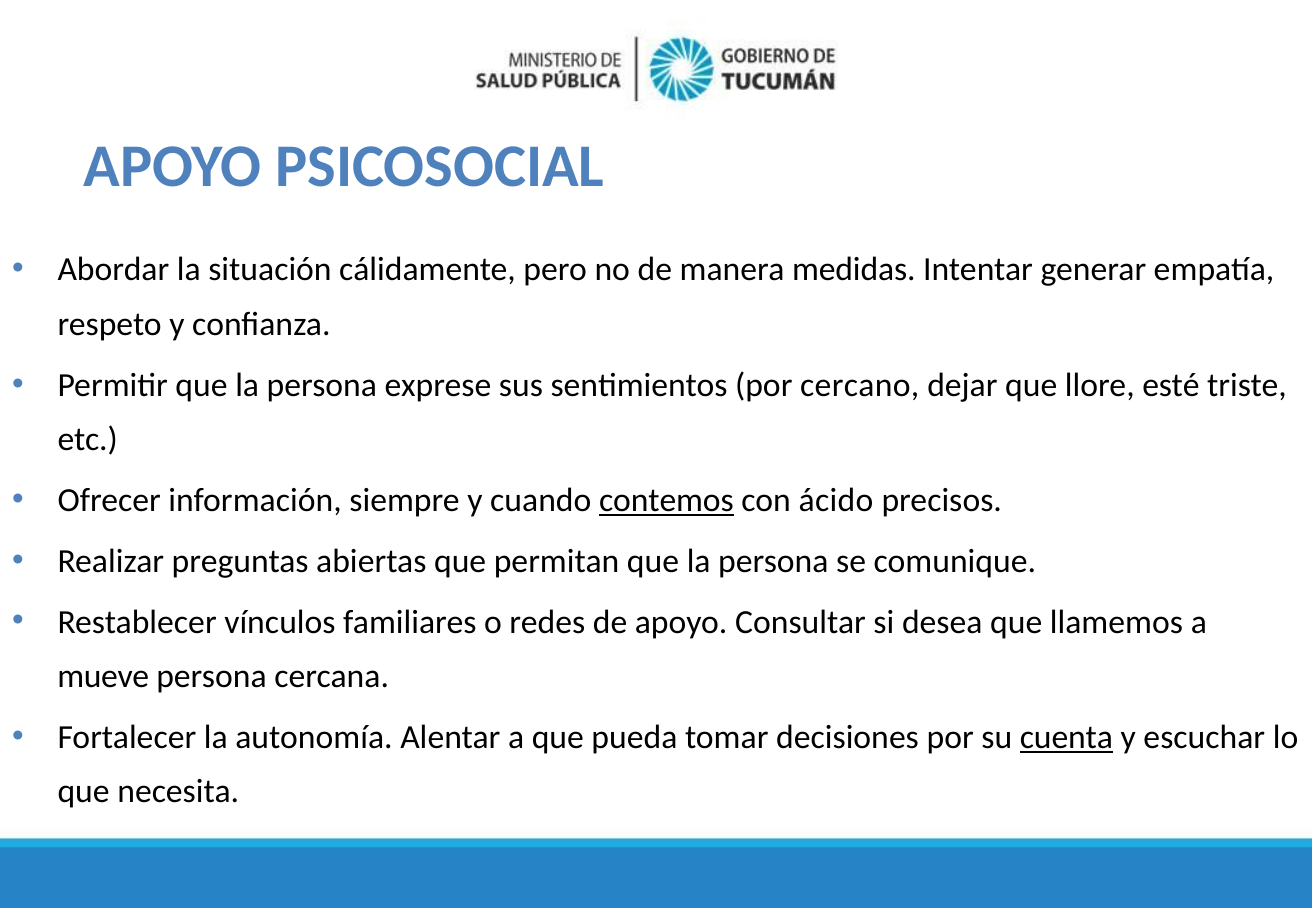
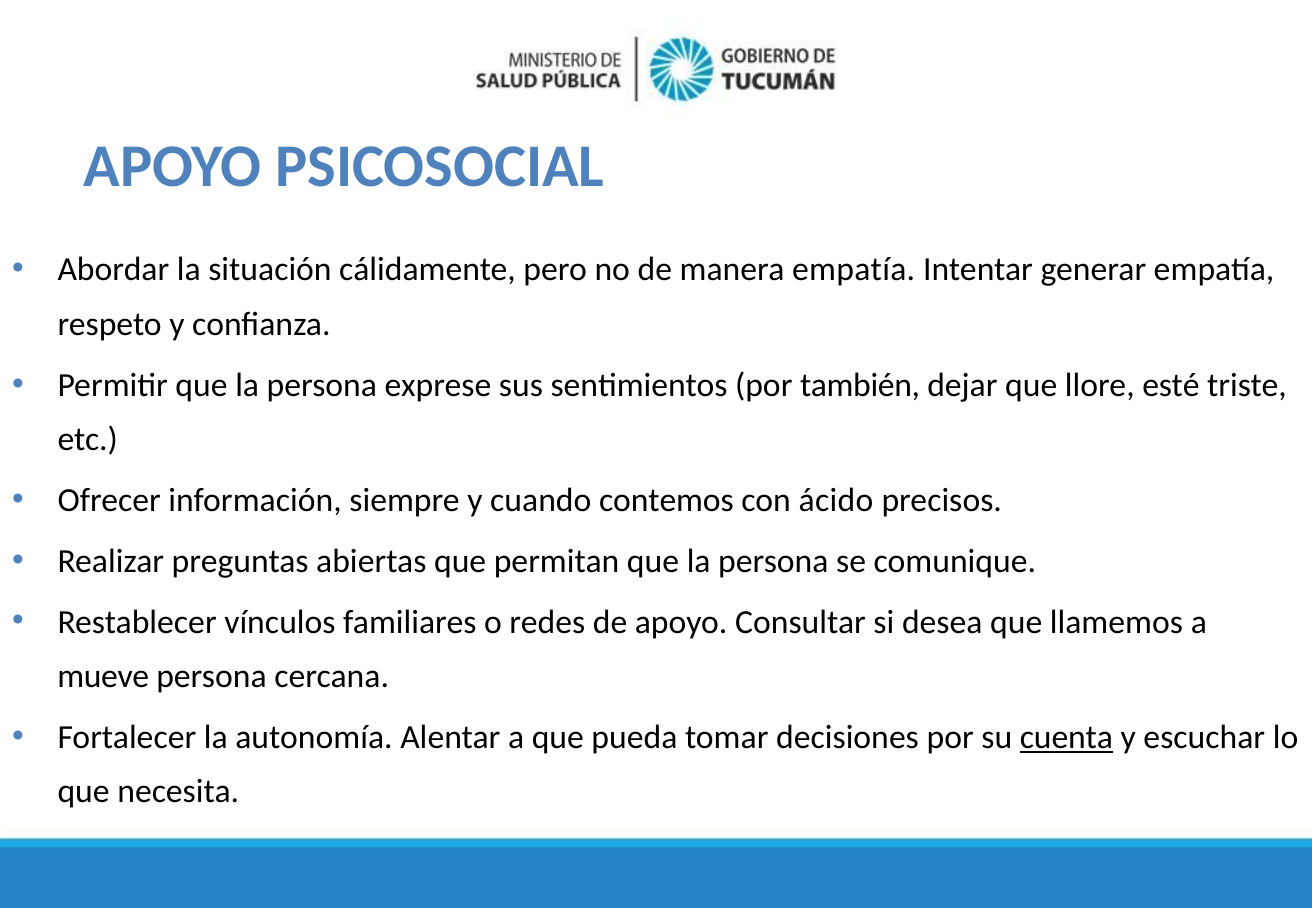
manera medidas: medidas -> empatía (854, 270)
cercano: cercano -> también (860, 385)
contemos underline: present -> none (666, 500)
